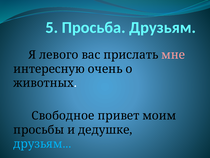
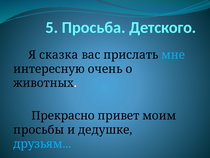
Просьба Друзьям: Друзьям -> Детского (163, 27)
левого: левого -> сказка (59, 55)
мне colour: pink -> light blue (173, 55)
Свободное: Свободное -> Прекрасно (63, 115)
